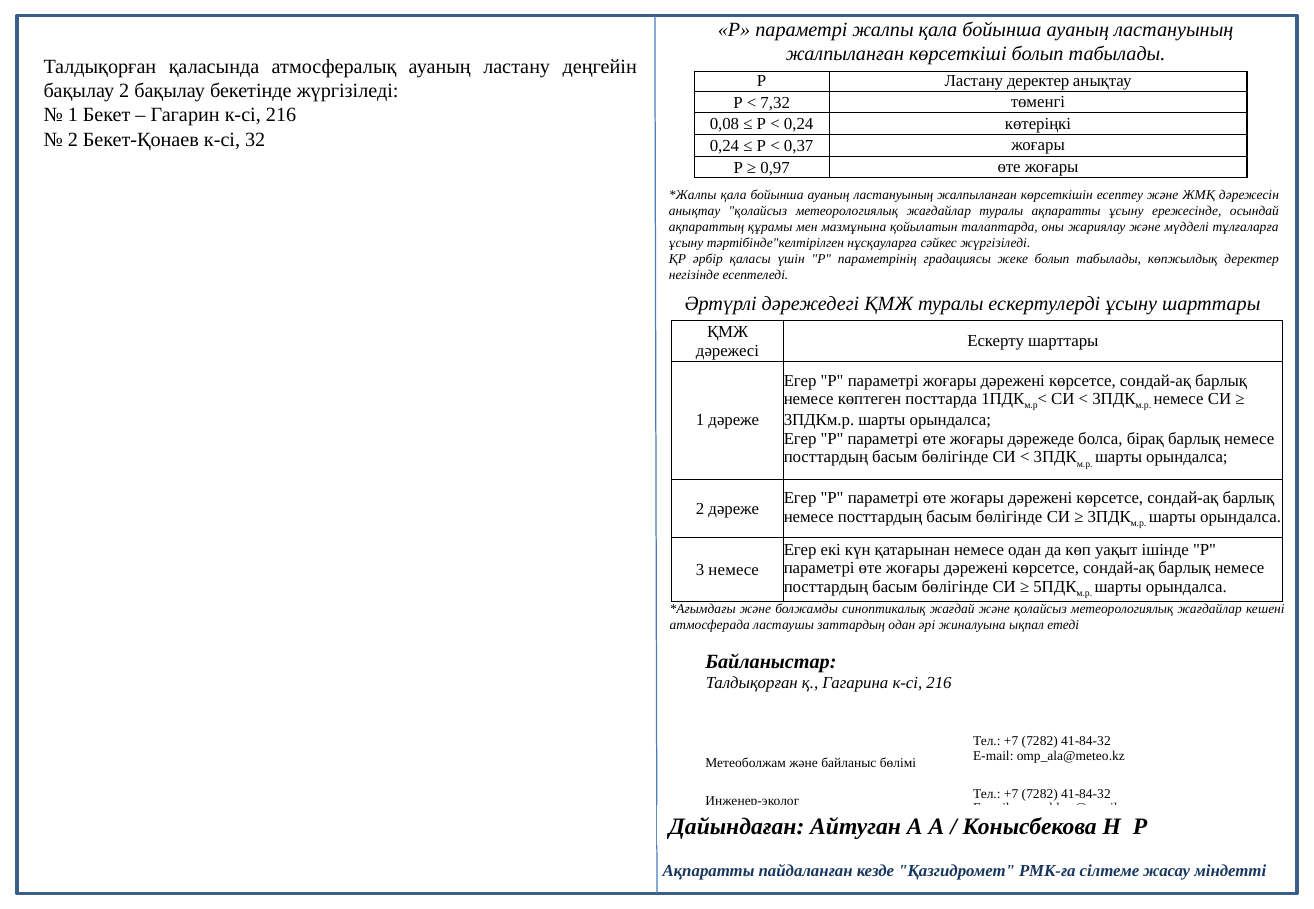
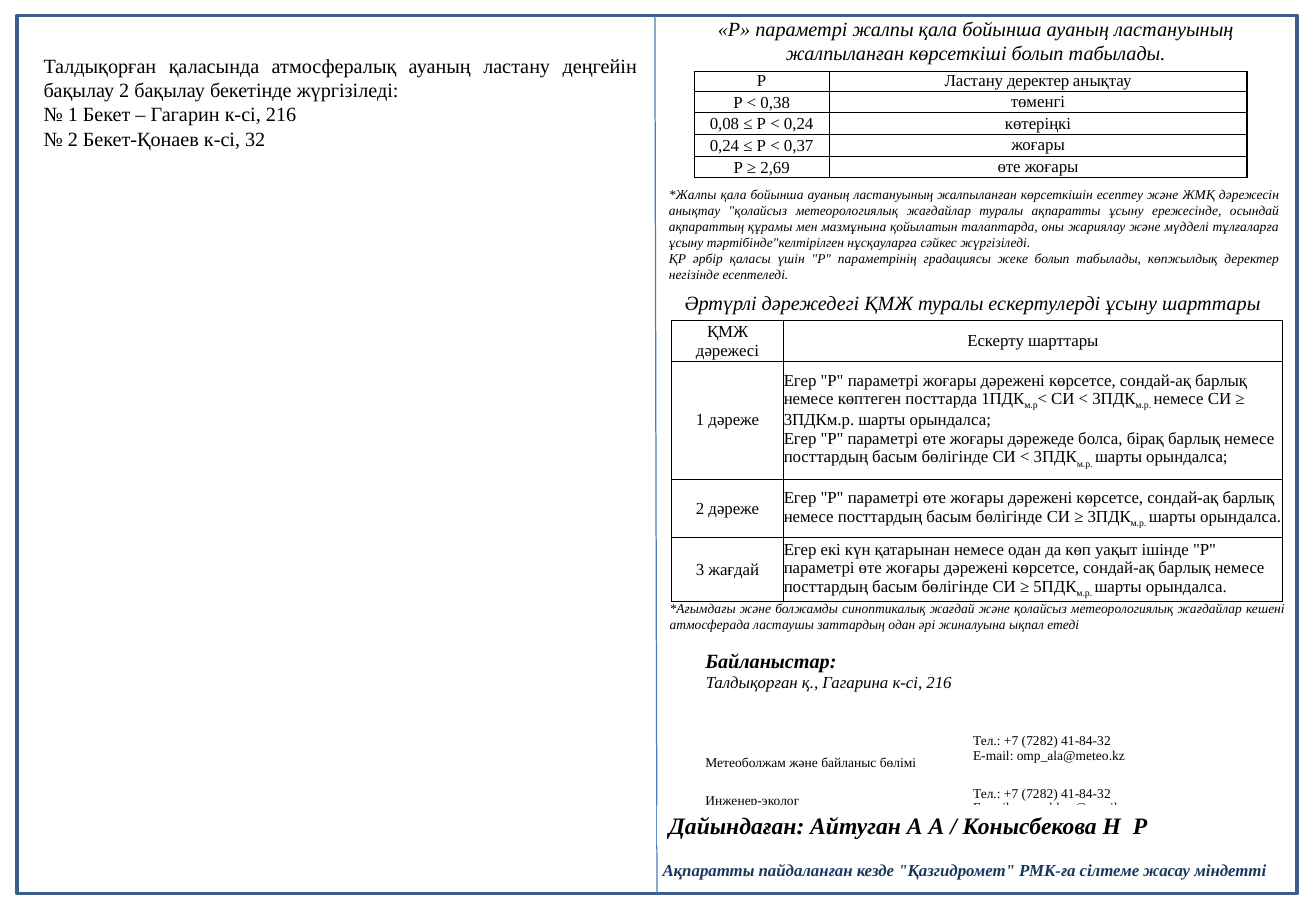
7,32: 7,32 -> 0,38 (775, 103)
0,97: 0,97 -> 2,69 (775, 168)
3 немесе: немесе -> жағдай (734, 570)
